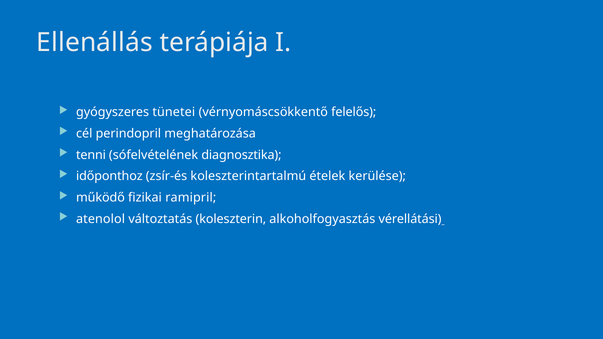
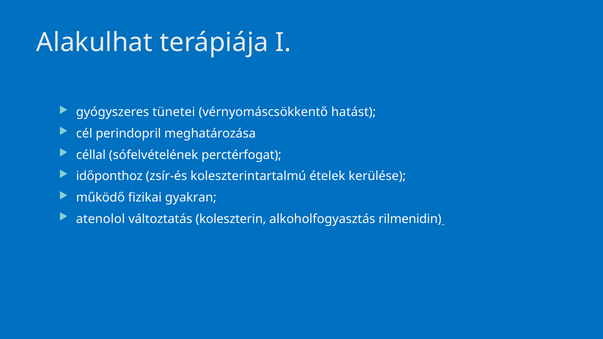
Ellenállás: Ellenállás -> Alakulhat (95, 42)
felelős: felelős -> hatást (354, 112)
tenni: tenni -> céllal (91, 155)
diagnosztika: diagnosztika -> perctérfogat (241, 155)
ramipril: ramipril -> gyakran (191, 198)
vérellátási: vérellátási -> rilmenidin (410, 219)
